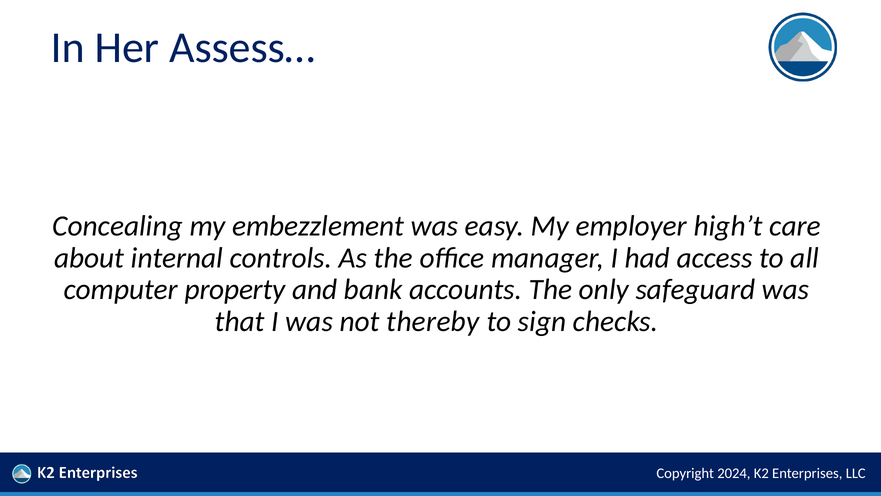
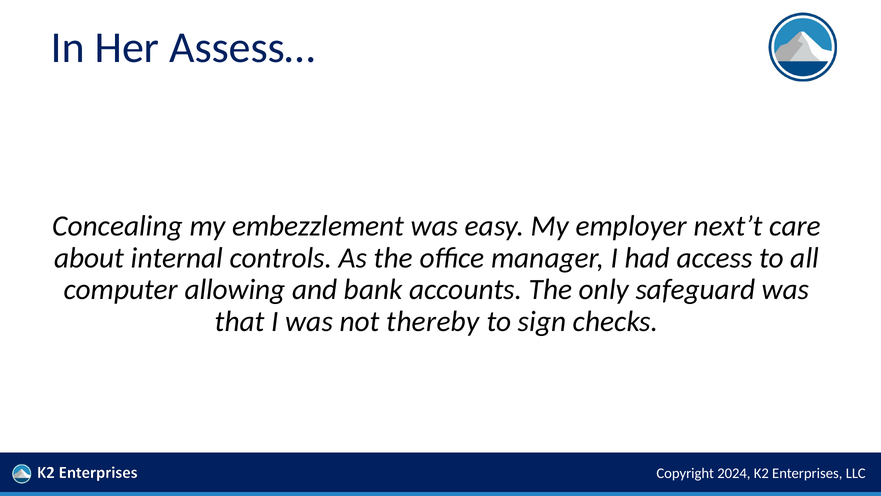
high’t: high’t -> next’t (728, 226)
property: property -> allowing (235, 289)
